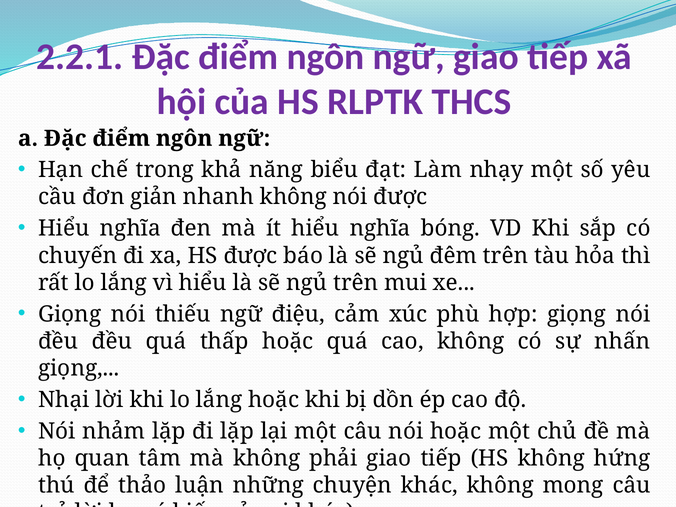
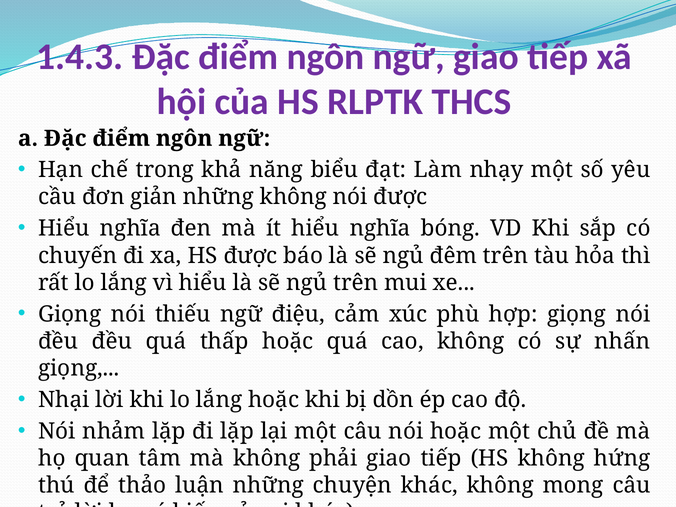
2.2.1: 2.2.1 -> 1.4.3 (80, 57)
giản nhanh: nhanh -> những (218, 197)
